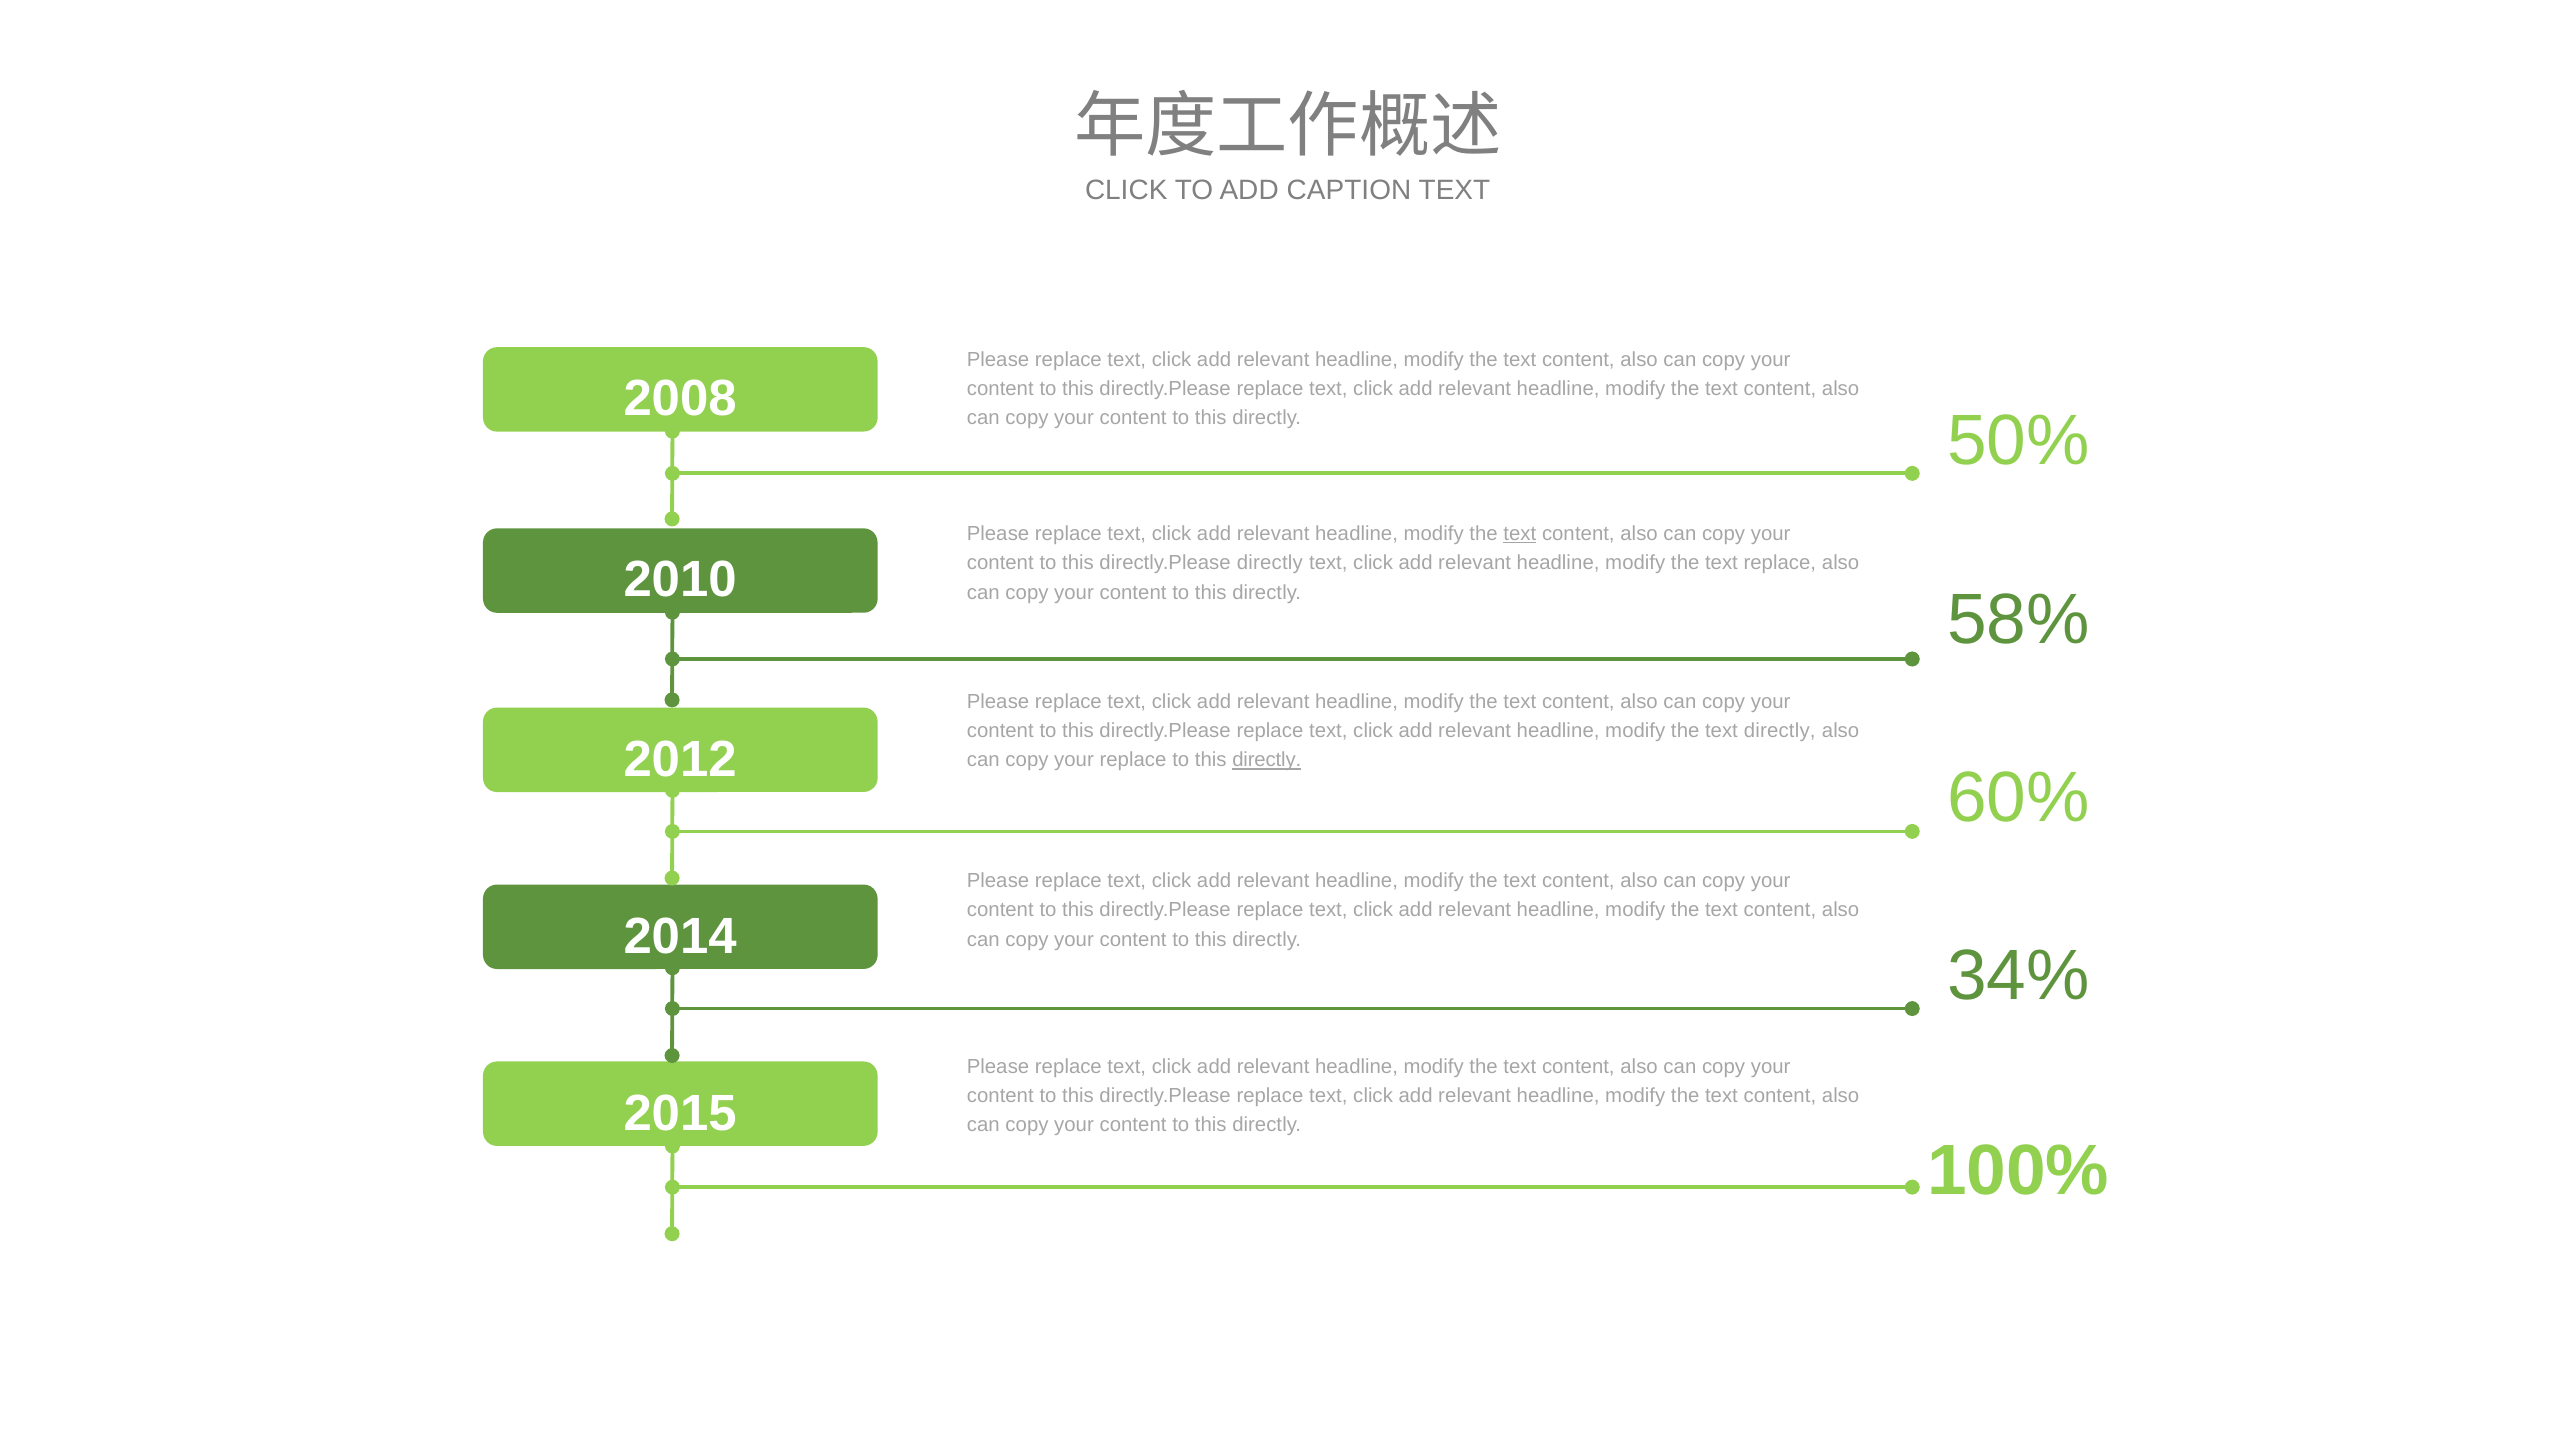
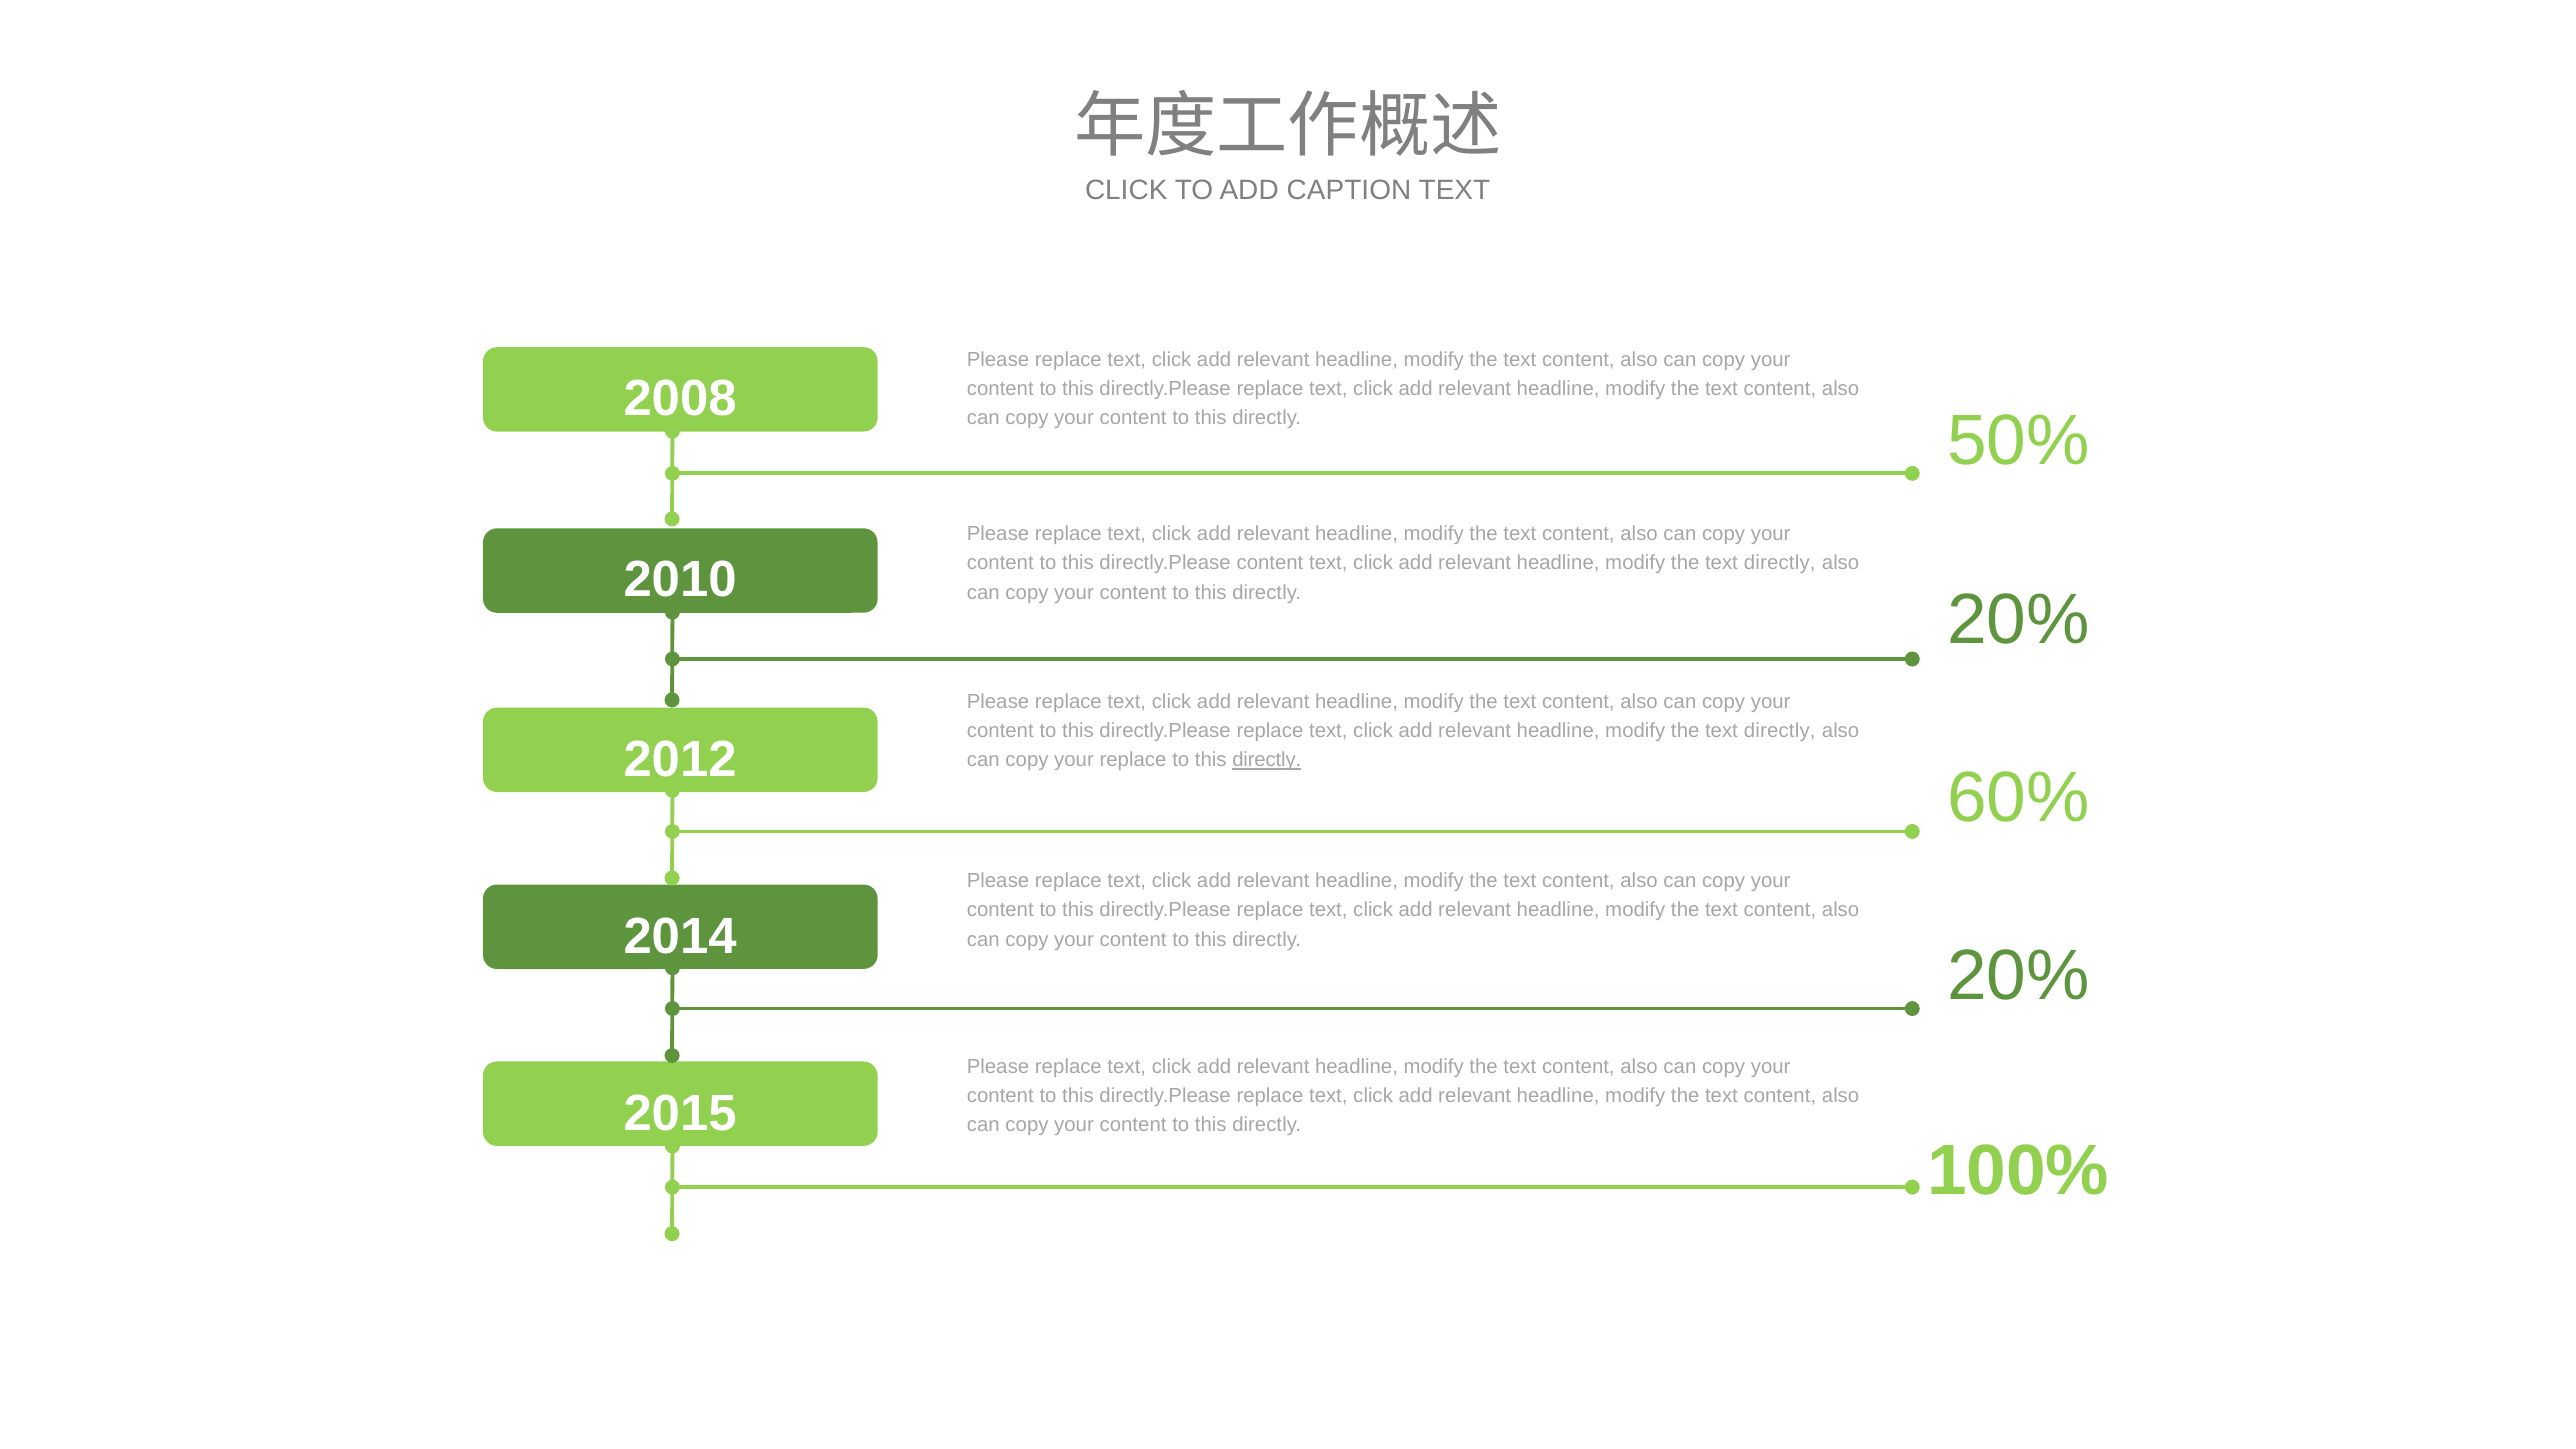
text underline: present -> none (1520, 534)
directly.Please directly: directly -> content (1270, 563)
replace: replace -> directly (1780, 563)
58%: 58% -> 20% (2018, 619)
34%: 34% -> 20% (2018, 976)
